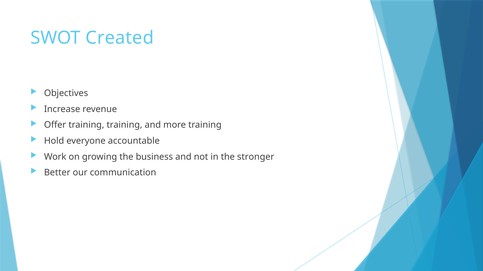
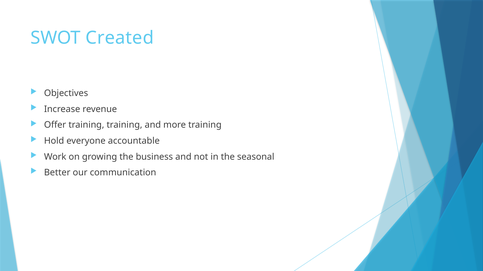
stronger: stronger -> seasonal (256, 157)
